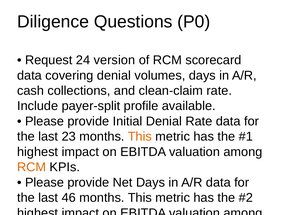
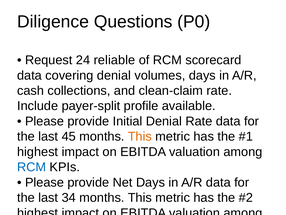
version: version -> reliable (114, 60)
23: 23 -> 45 (69, 136)
RCM colour: orange -> blue (32, 167)
46: 46 -> 34 (69, 197)
